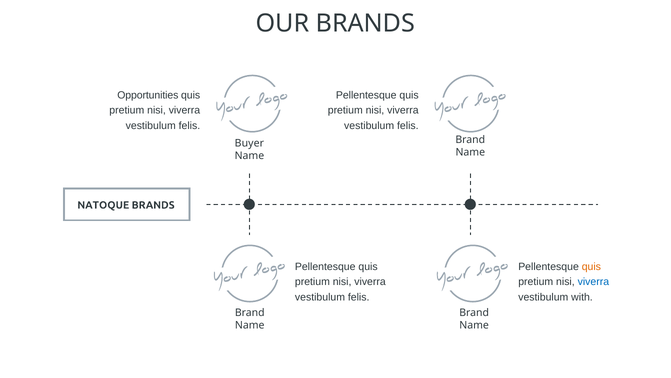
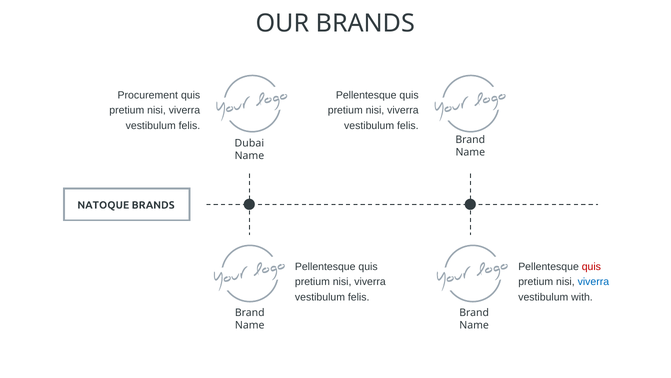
Opportunities: Opportunities -> Procurement (148, 95)
Buyer: Buyer -> Dubai (249, 143)
quis colour: orange -> red (591, 266)
